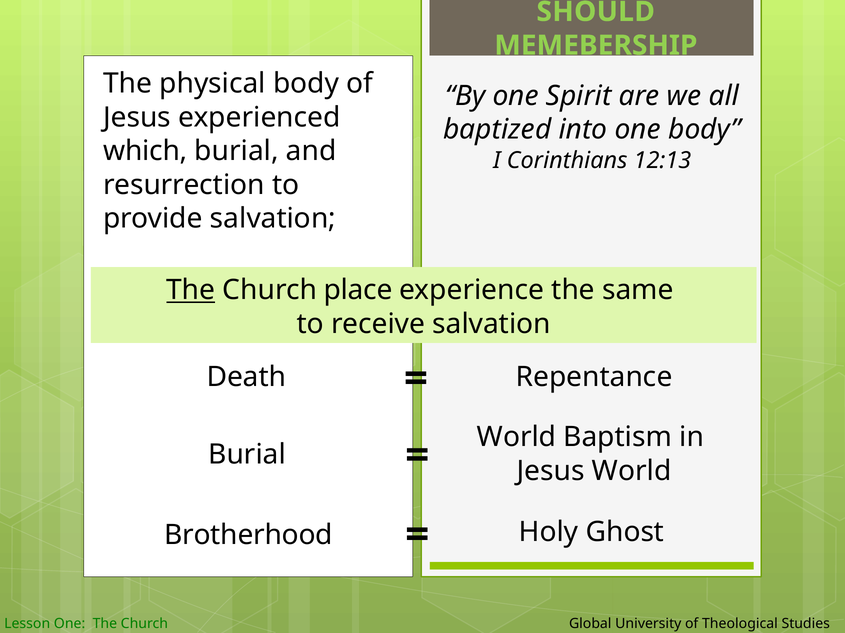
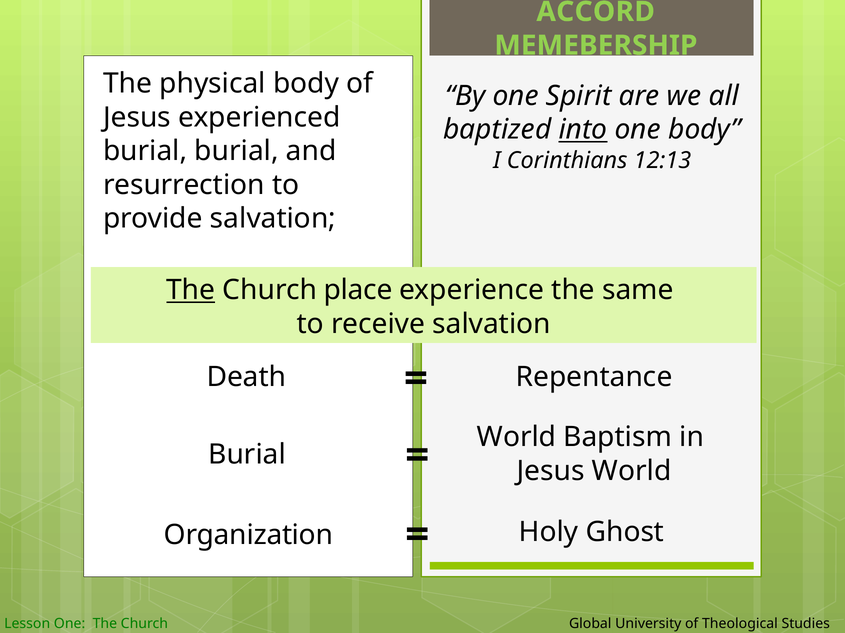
SHOULD: SHOULD -> ACCORD (596, 12)
into underline: none -> present (583, 130)
which: which -> burial (145, 151)
Brotherhood: Brotherhood -> Organization (248, 535)
